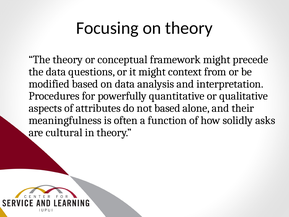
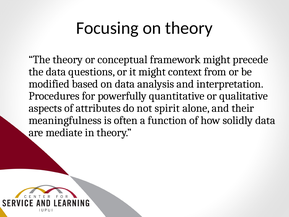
not based: based -> spirit (167, 108)
solidly asks: asks -> data (265, 120)
cultural: cultural -> mediate (64, 132)
